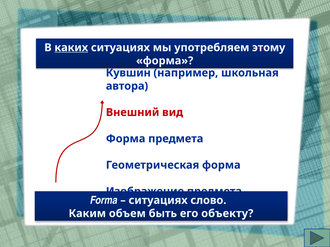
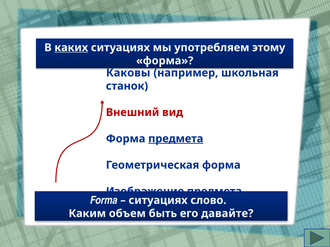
Кувшин: Кувшин -> Каковы (128, 73)
автора: автора -> станок (127, 86)
предмета underline: none -> present (176, 139)
объекту: объекту -> давайте (227, 214)
